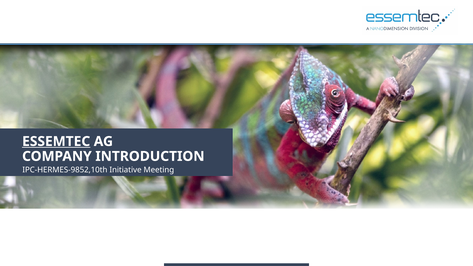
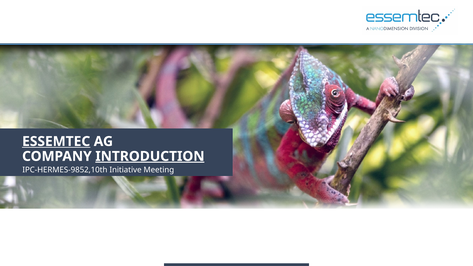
INTRODUCTION underline: none -> present (150, 156)
